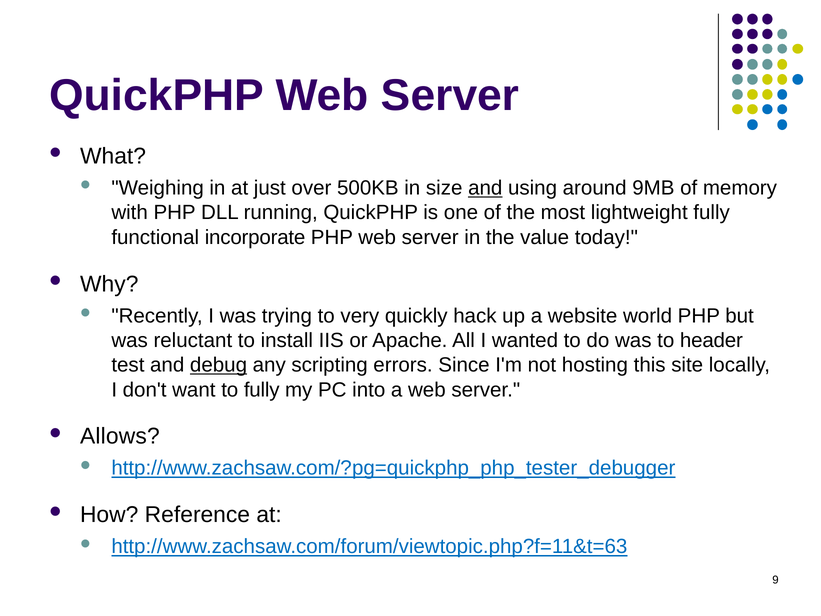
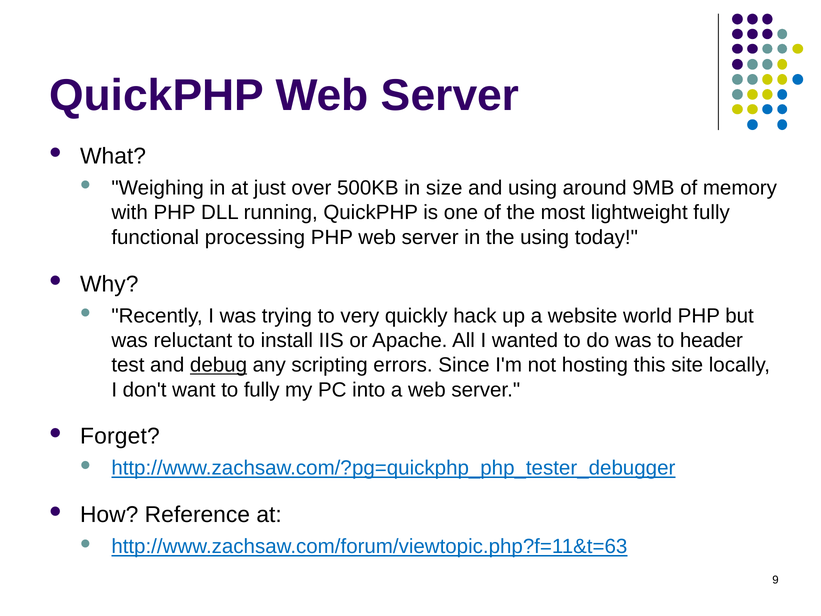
and underline: present -> none (485, 188)
incorporate: incorporate -> processing (255, 237)
the value: value -> using (545, 237)
Allows: Allows -> Forget (120, 436)
